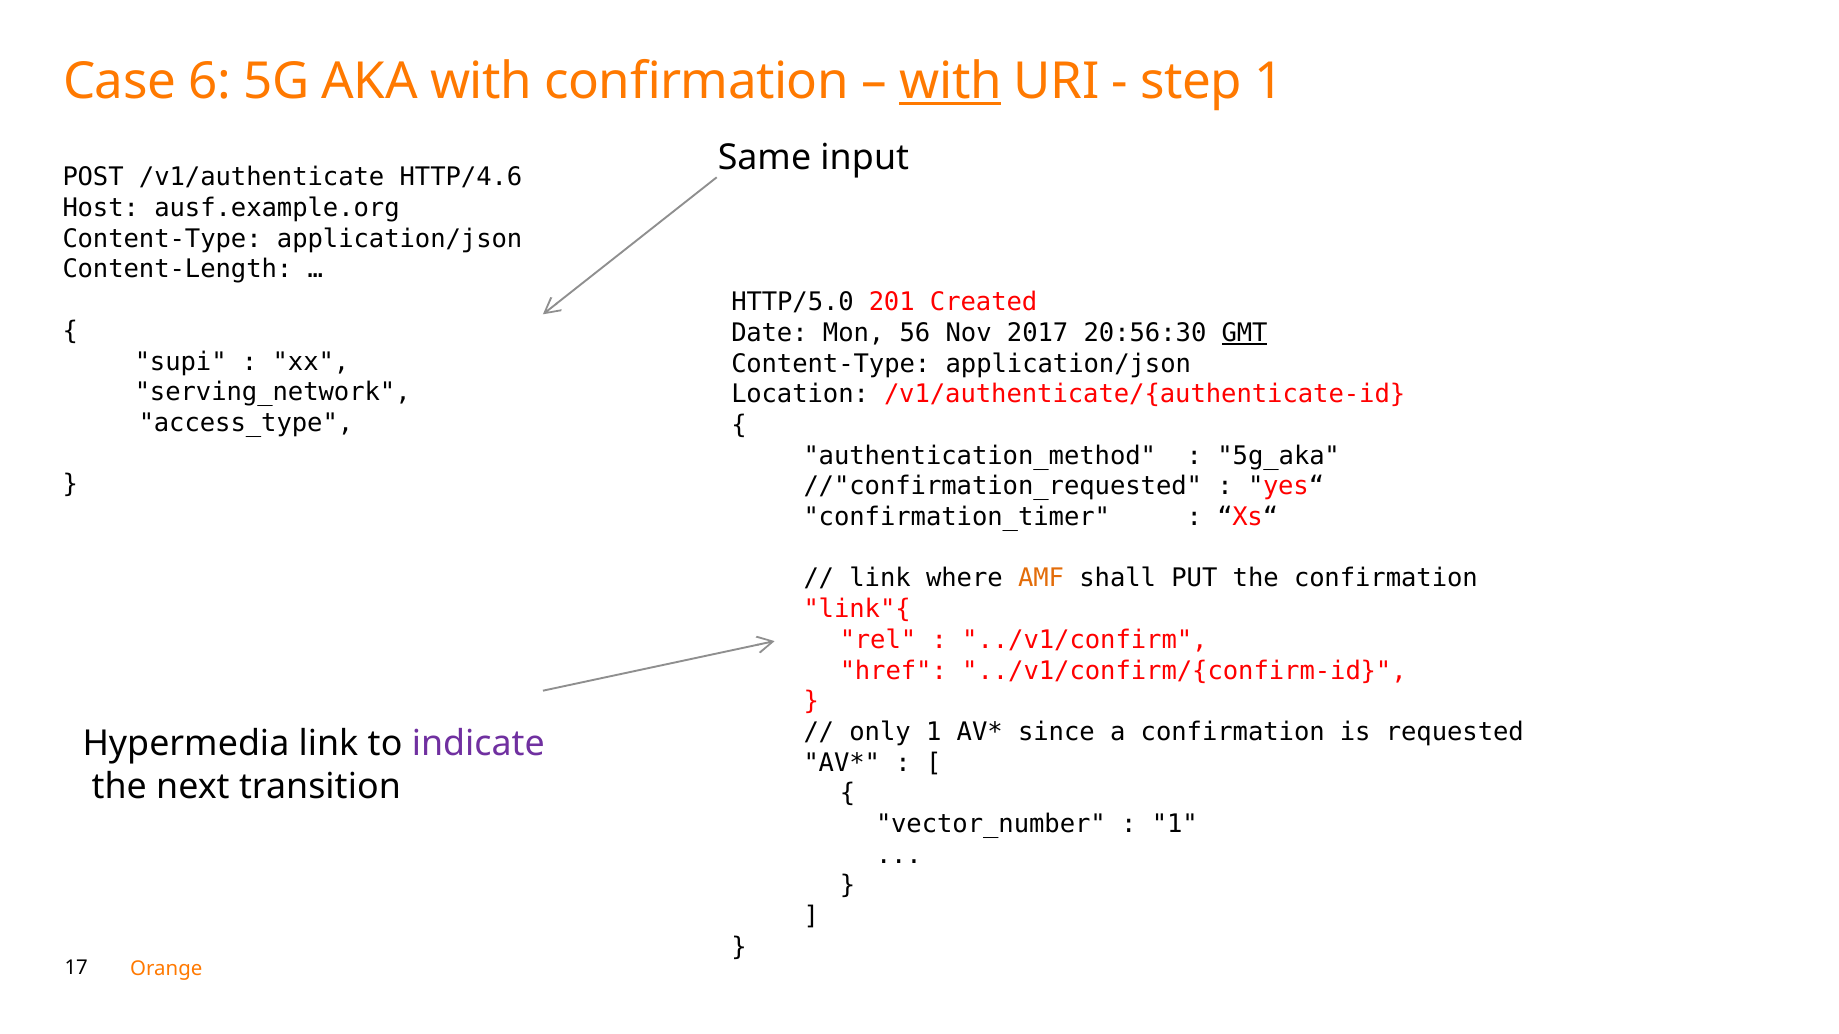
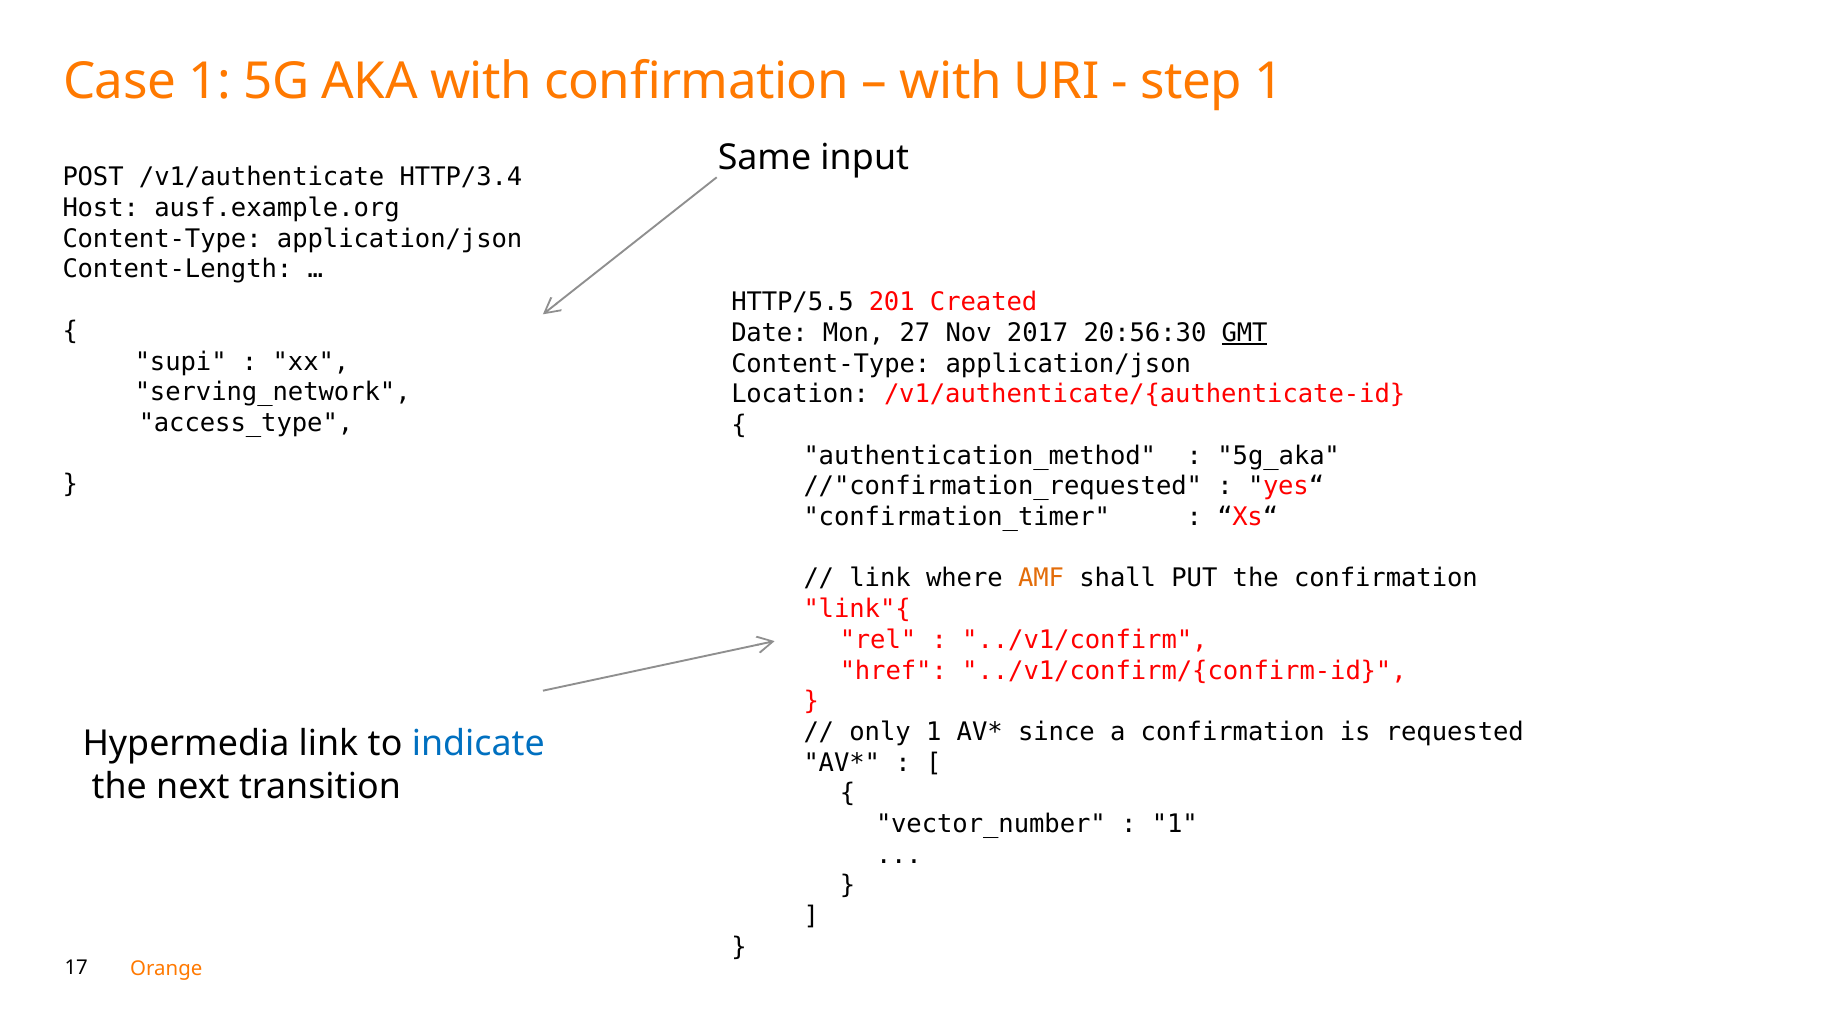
Case 6: 6 -> 1 (210, 81)
with underline: present -> none (951, 81)
HTTP/4.6: HTTP/4.6 -> HTTP/3.4 (461, 178)
HTTP/5.0: HTTP/5.0 -> HTTP/5.5 (792, 303)
56: 56 -> 27 (915, 333)
indicate colour: purple -> blue (478, 744)
